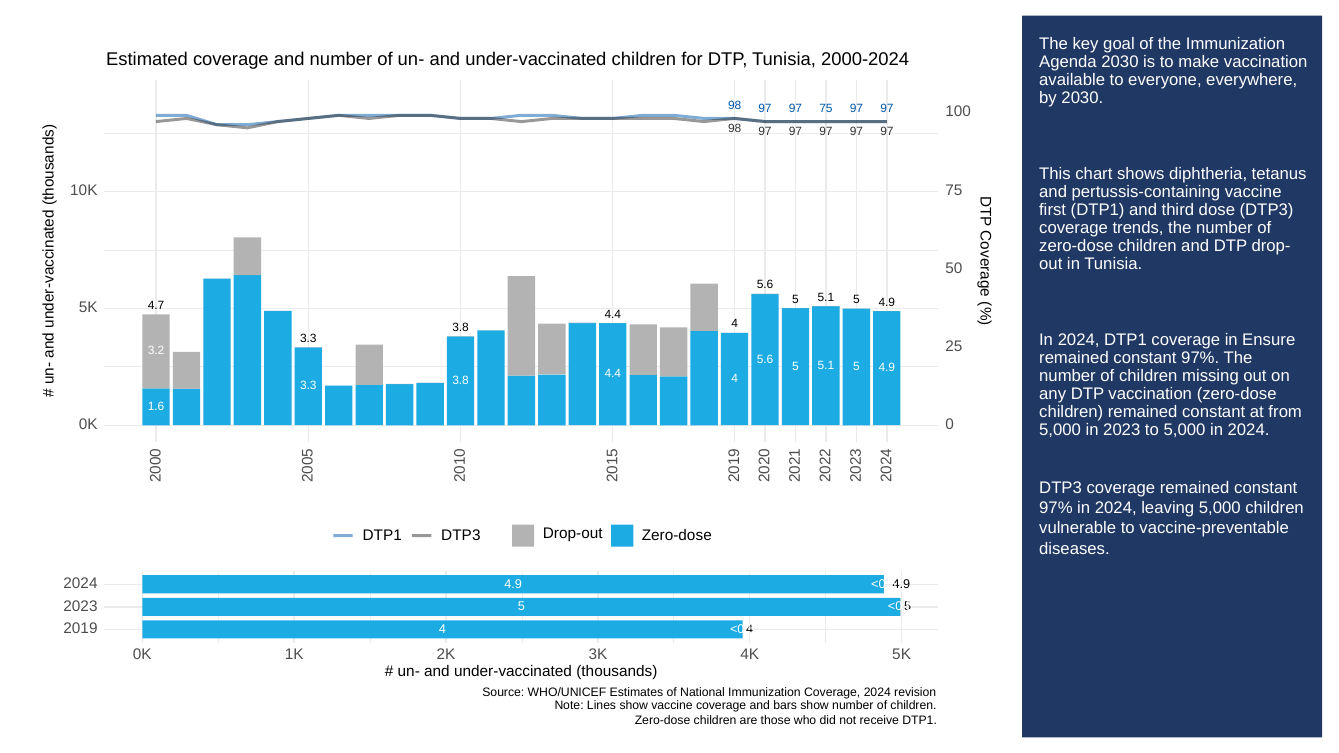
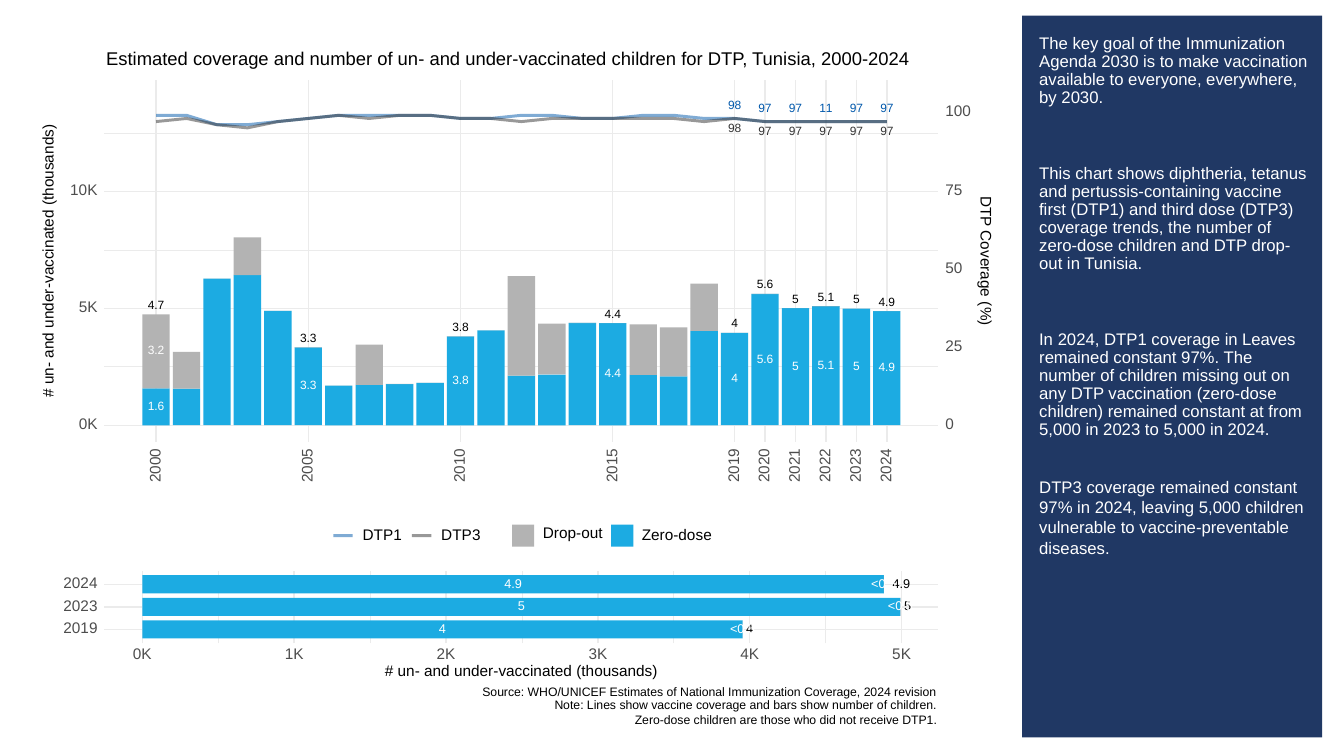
97 75: 75 -> 11 (826, 108)
Ensure: Ensure -> Leaves (1269, 340)
